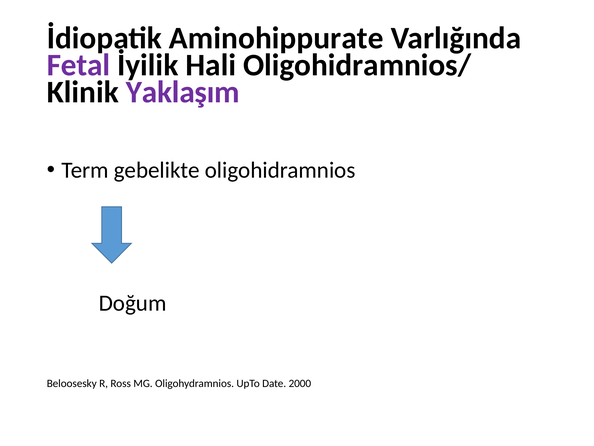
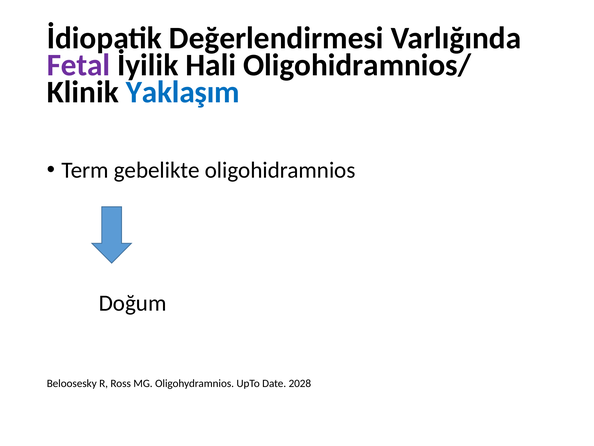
Aminohippurate: Aminohippurate -> Değerlendirmesi (276, 38)
Yaklaşım colour: purple -> blue (183, 92)
2000: 2000 -> 2028 (300, 383)
